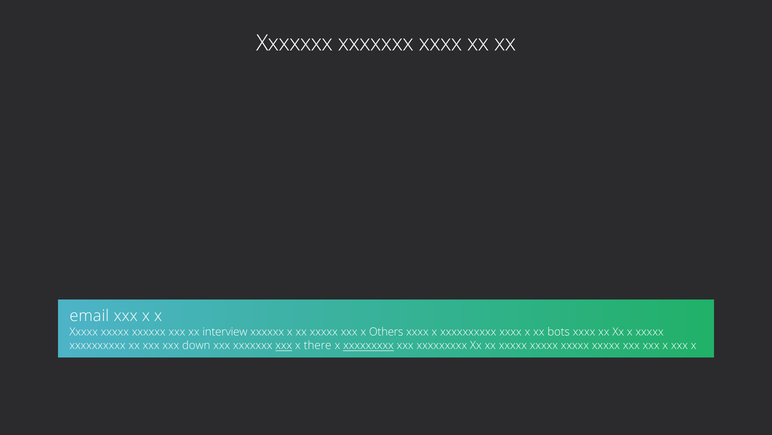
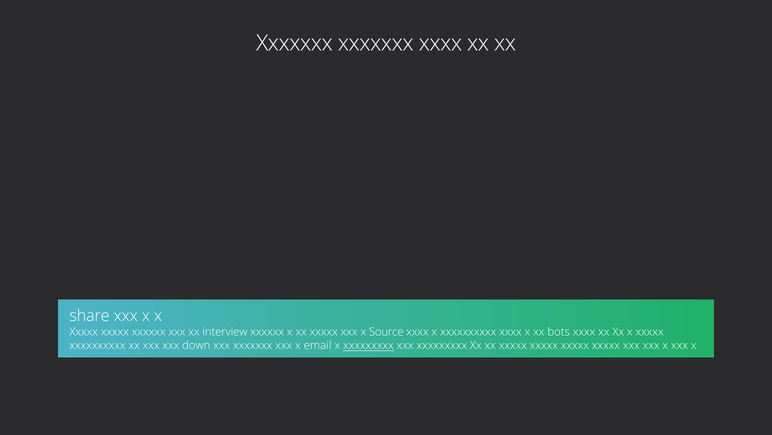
email: email -> share (89, 316)
Others: Others -> Source (386, 332)
xxx underline: present -> none (284, 345)
there: there -> email (318, 345)
